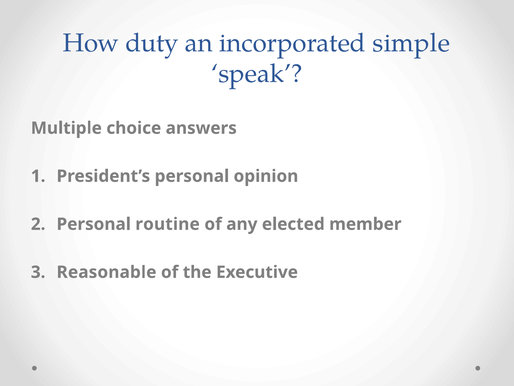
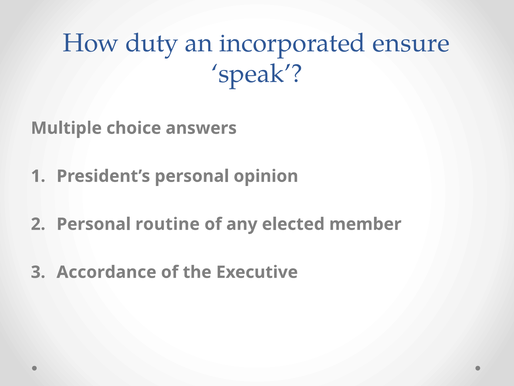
simple: simple -> ensure (411, 43)
Reasonable: Reasonable -> Accordance (107, 272)
